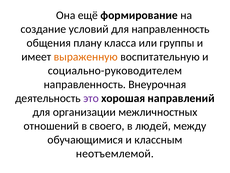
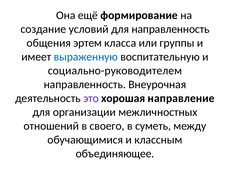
плану: плану -> эртем (88, 43)
выраженную colour: orange -> blue (86, 57)
направлений: направлений -> направление (181, 98)
людей: людей -> суметь (153, 126)
неотъемлемой: неотъемлемой -> объединяющее (115, 153)
